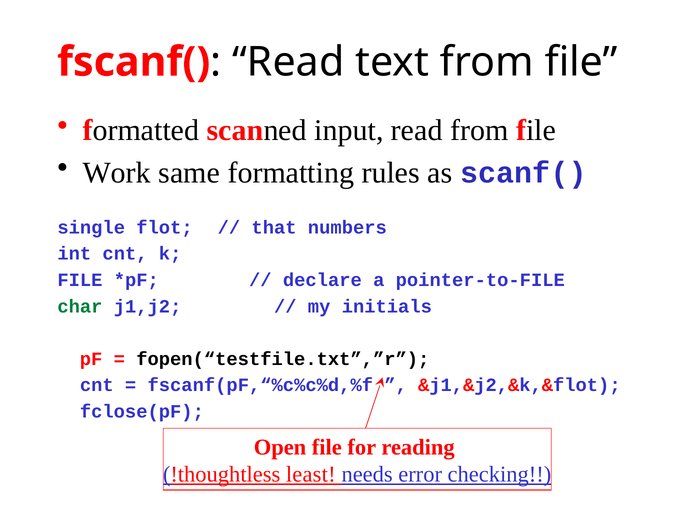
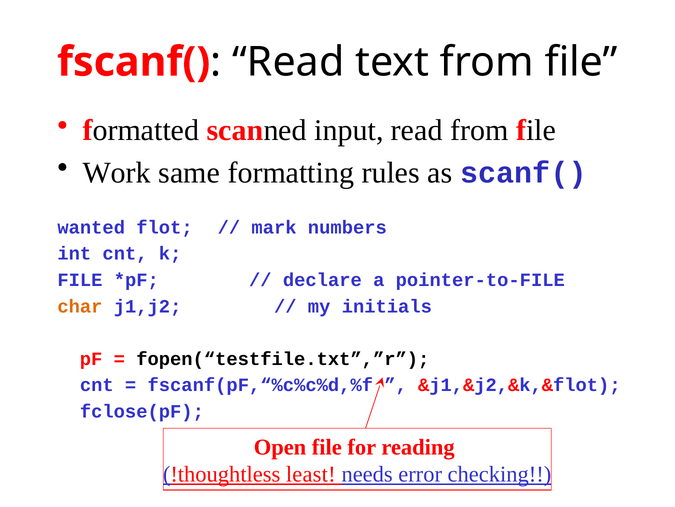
single: single -> wanted (91, 227)
that: that -> mark (274, 227)
char colour: green -> orange (80, 306)
